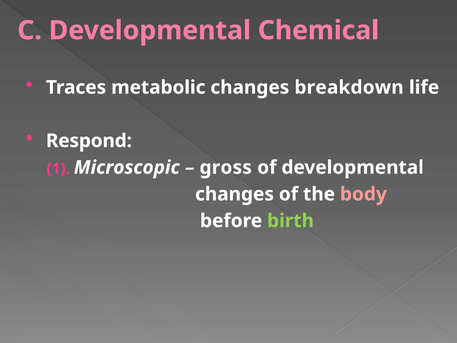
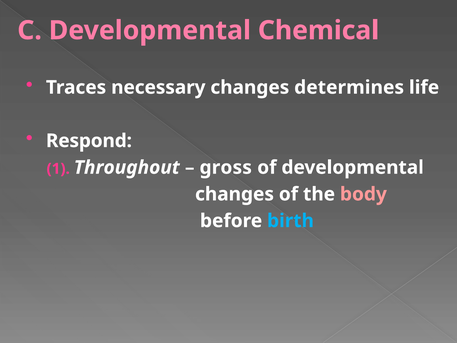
metabolic: metabolic -> necessary (158, 87)
breakdown: breakdown -> determines (349, 87)
Microscopic: Microscopic -> Throughout (127, 167)
birth colour: light green -> light blue (290, 221)
